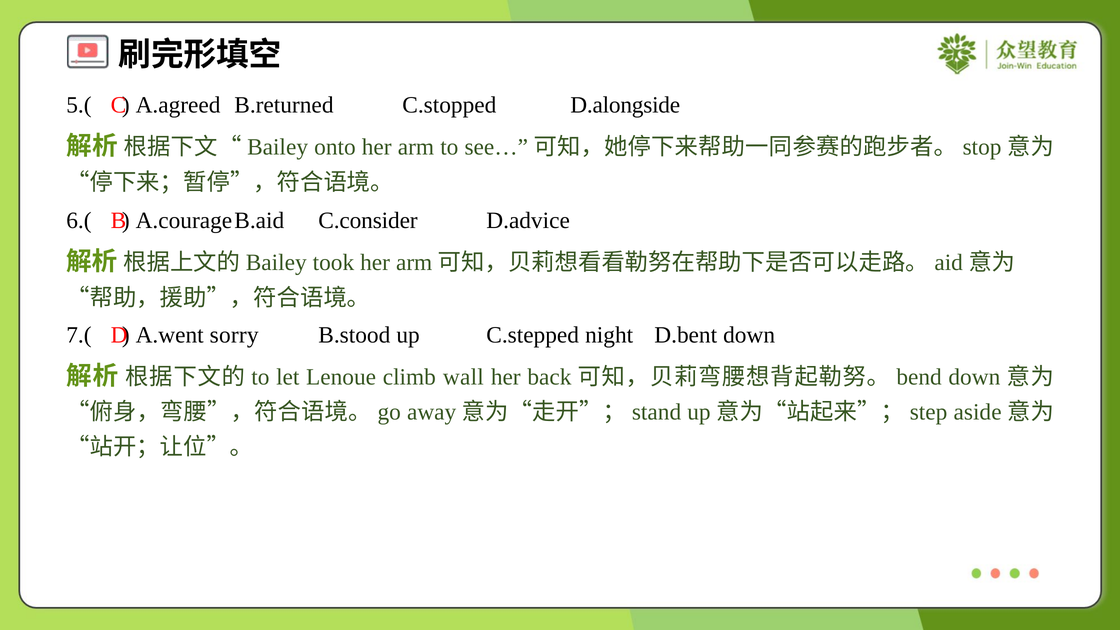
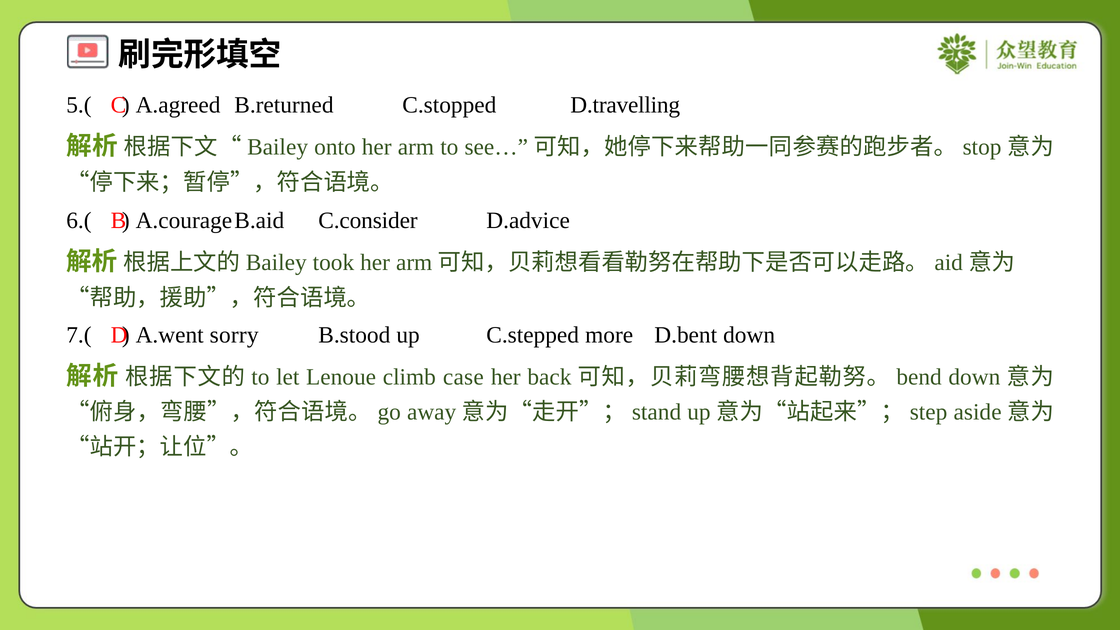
D.alongside: D.alongside -> D.travelling (625, 105)
night: night -> more (609, 335)
wall: wall -> case (463, 377)
